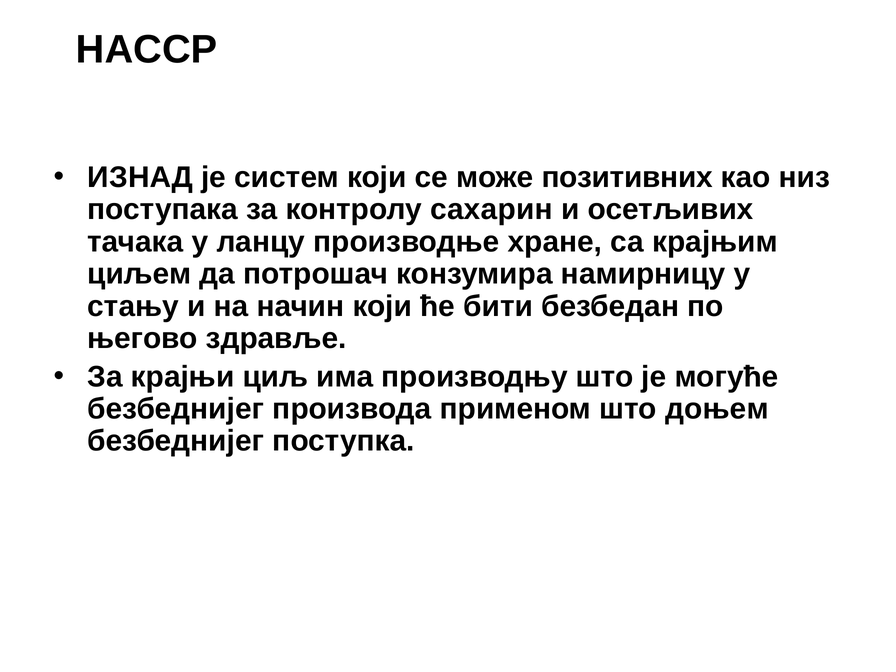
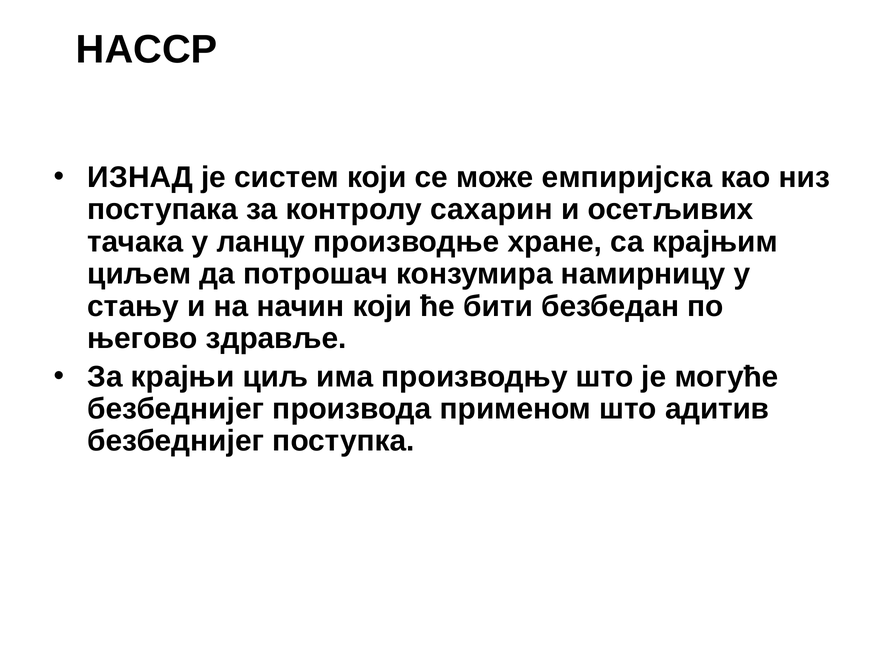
позитивних: позитивних -> емпиријска (627, 177)
доњем: доњем -> адитив (717, 409)
